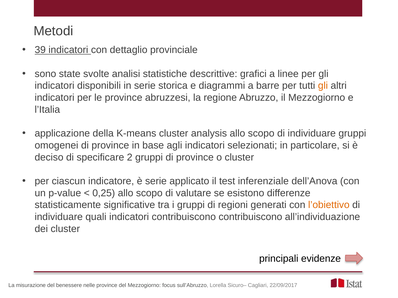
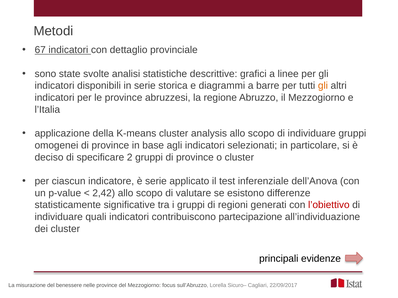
39: 39 -> 67 (40, 50)
0,25: 0,25 -> 2,42 (104, 193)
l’obiettivo colour: orange -> red (329, 205)
contribuiscono contribuiscono: contribuiscono -> partecipazione (250, 217)
